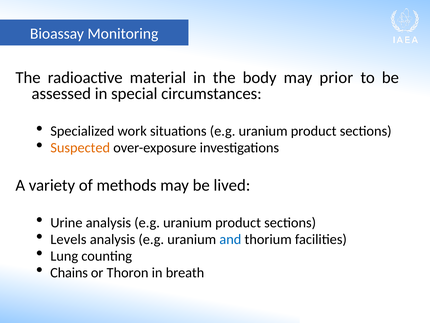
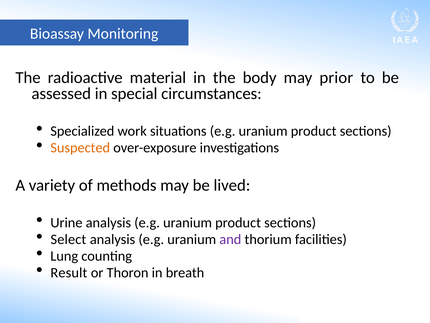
Levels: Levels -> Select (68, 239)
and colour: blue -> purple (230, 239)
Chains: Chains -> Result (69, 272)
